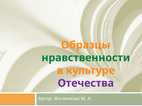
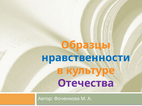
нравственности colour: green -> blue (86, 58)
